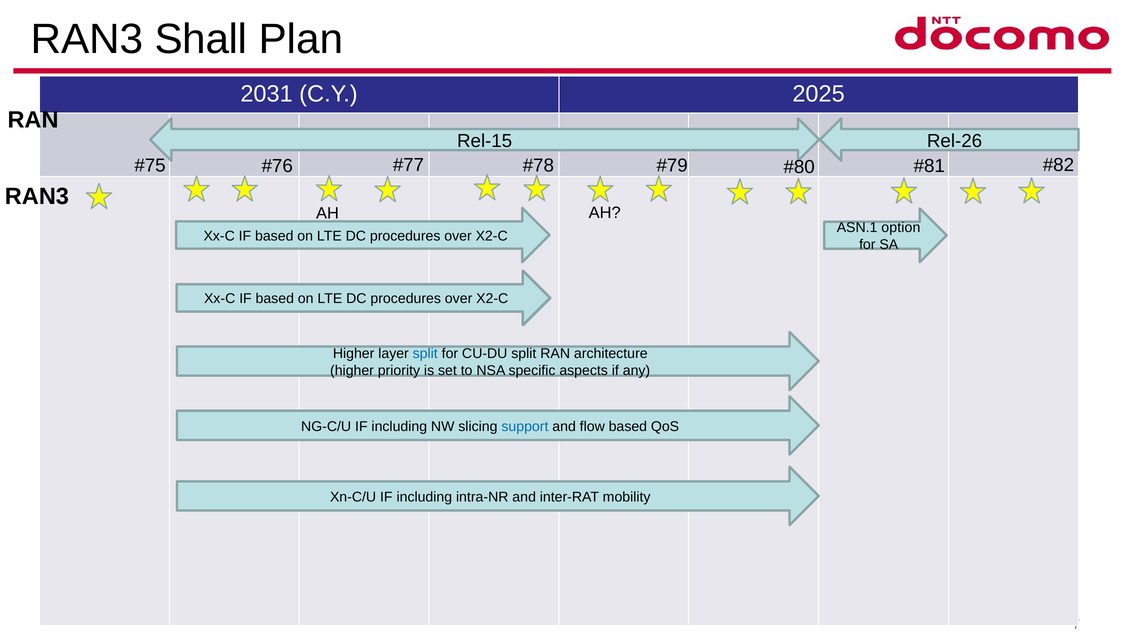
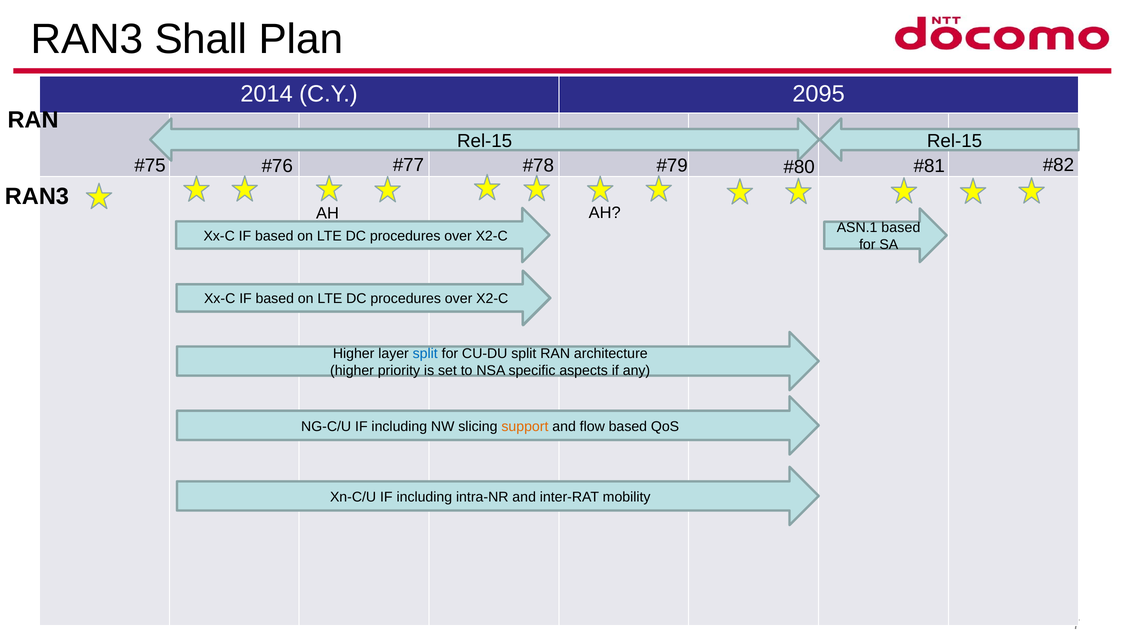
2031: 2031 -> 2014 (267, 94)
2025: 2025 -> 2095 (819, 94)
Rel-15 Rel-26: Rel-26 -> Rel-15 (955, 141)
ASN.1 option: option -> based (901, 228)
support colour: blue -> orange (525, 426)
